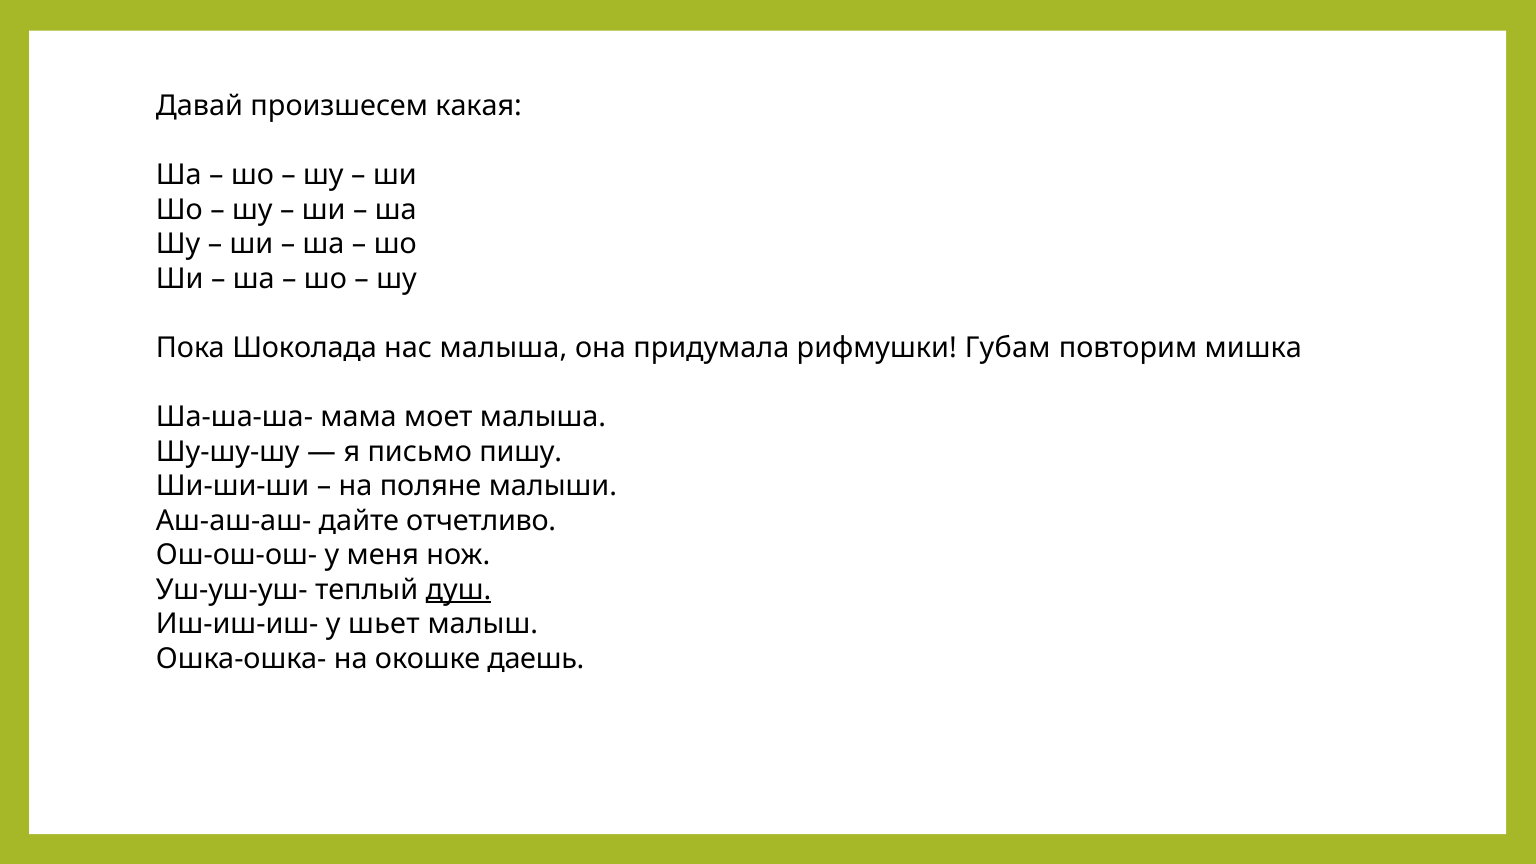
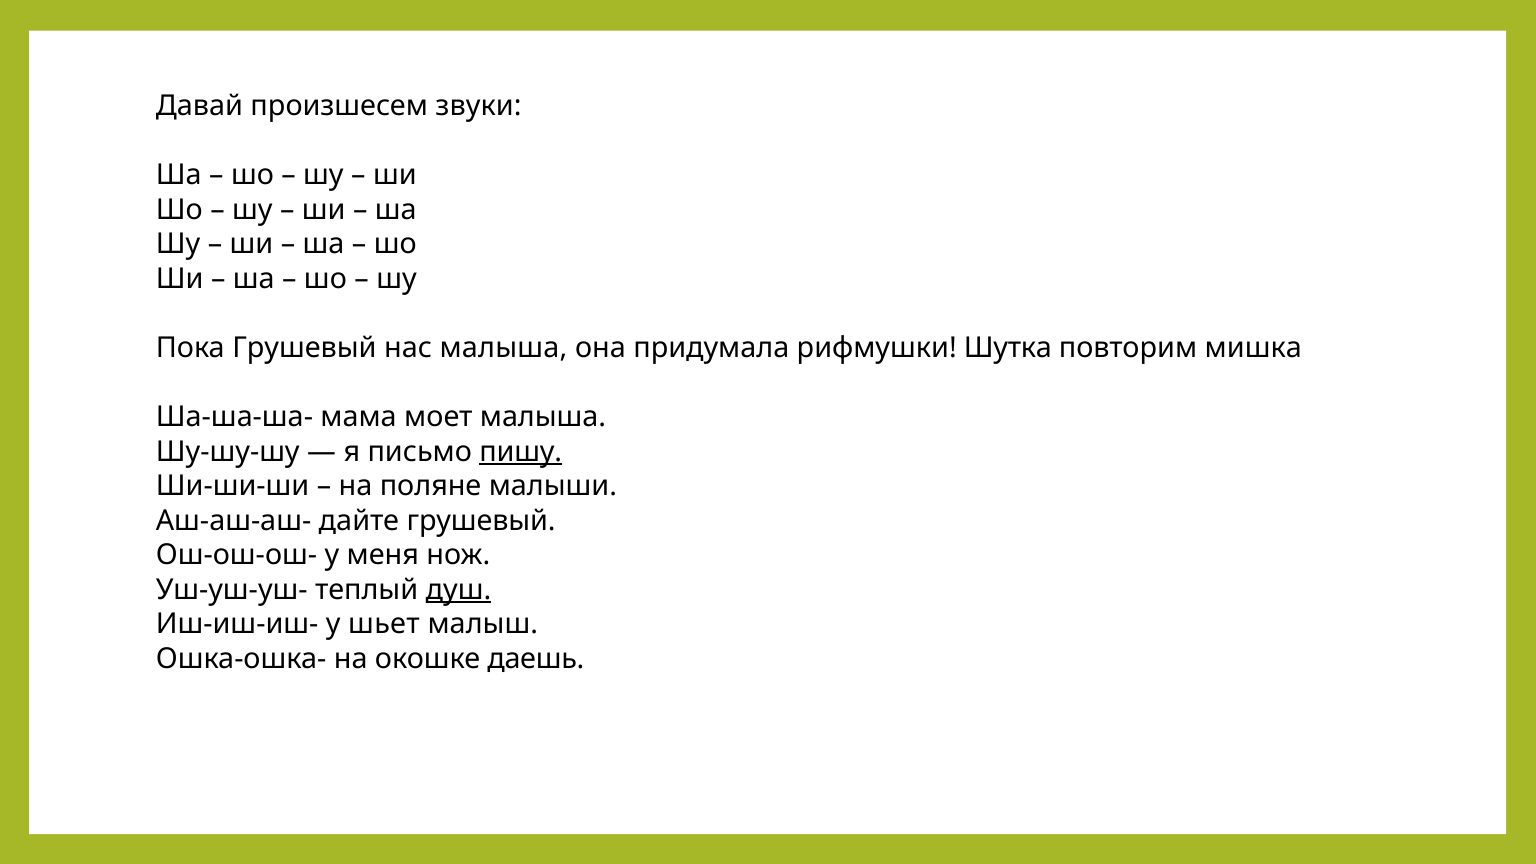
какая: какая -> звуки (479, 106)
Пока Шоколада: Шоколада -> Грушевый (304, 348)
Губам: Губам -> Шутка (1008, 348)
пишу underline: none -> present (521, 452)
дайте отчетливо: отчетливо -> грушевый (481, 521)
